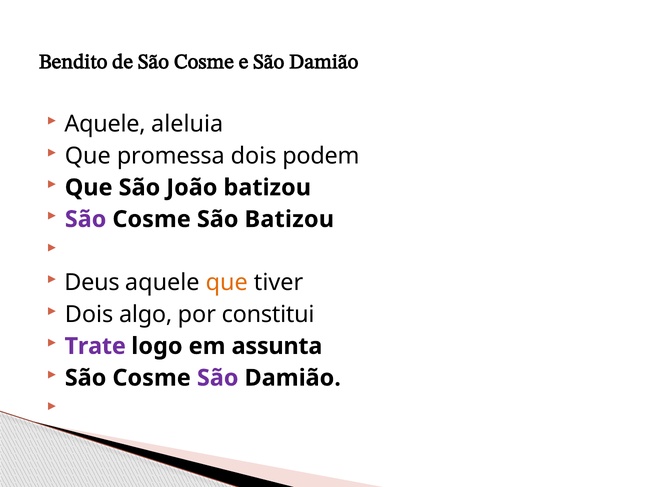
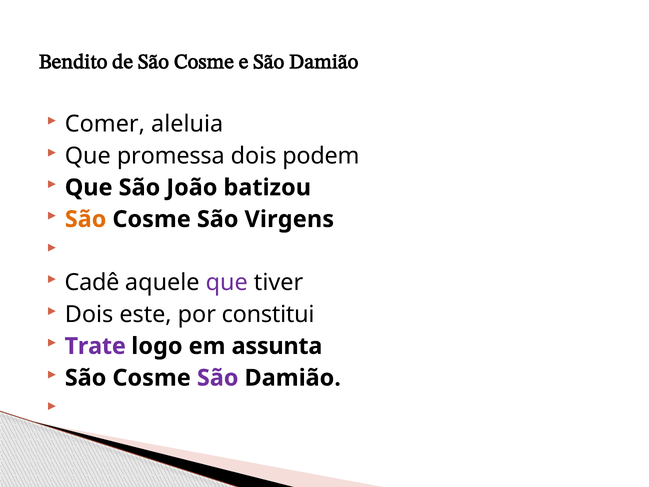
Aquele: Aquele -> Comer (105, 124)
São colour: purple -> orange (86, 219)
São Batizou: Batizou -> Virgens (289, 219)
Deus: Deus -> Cadê (92, 283)
que colour: orange -> purple (227, 283)
algo: algo -> este (146, 314)
